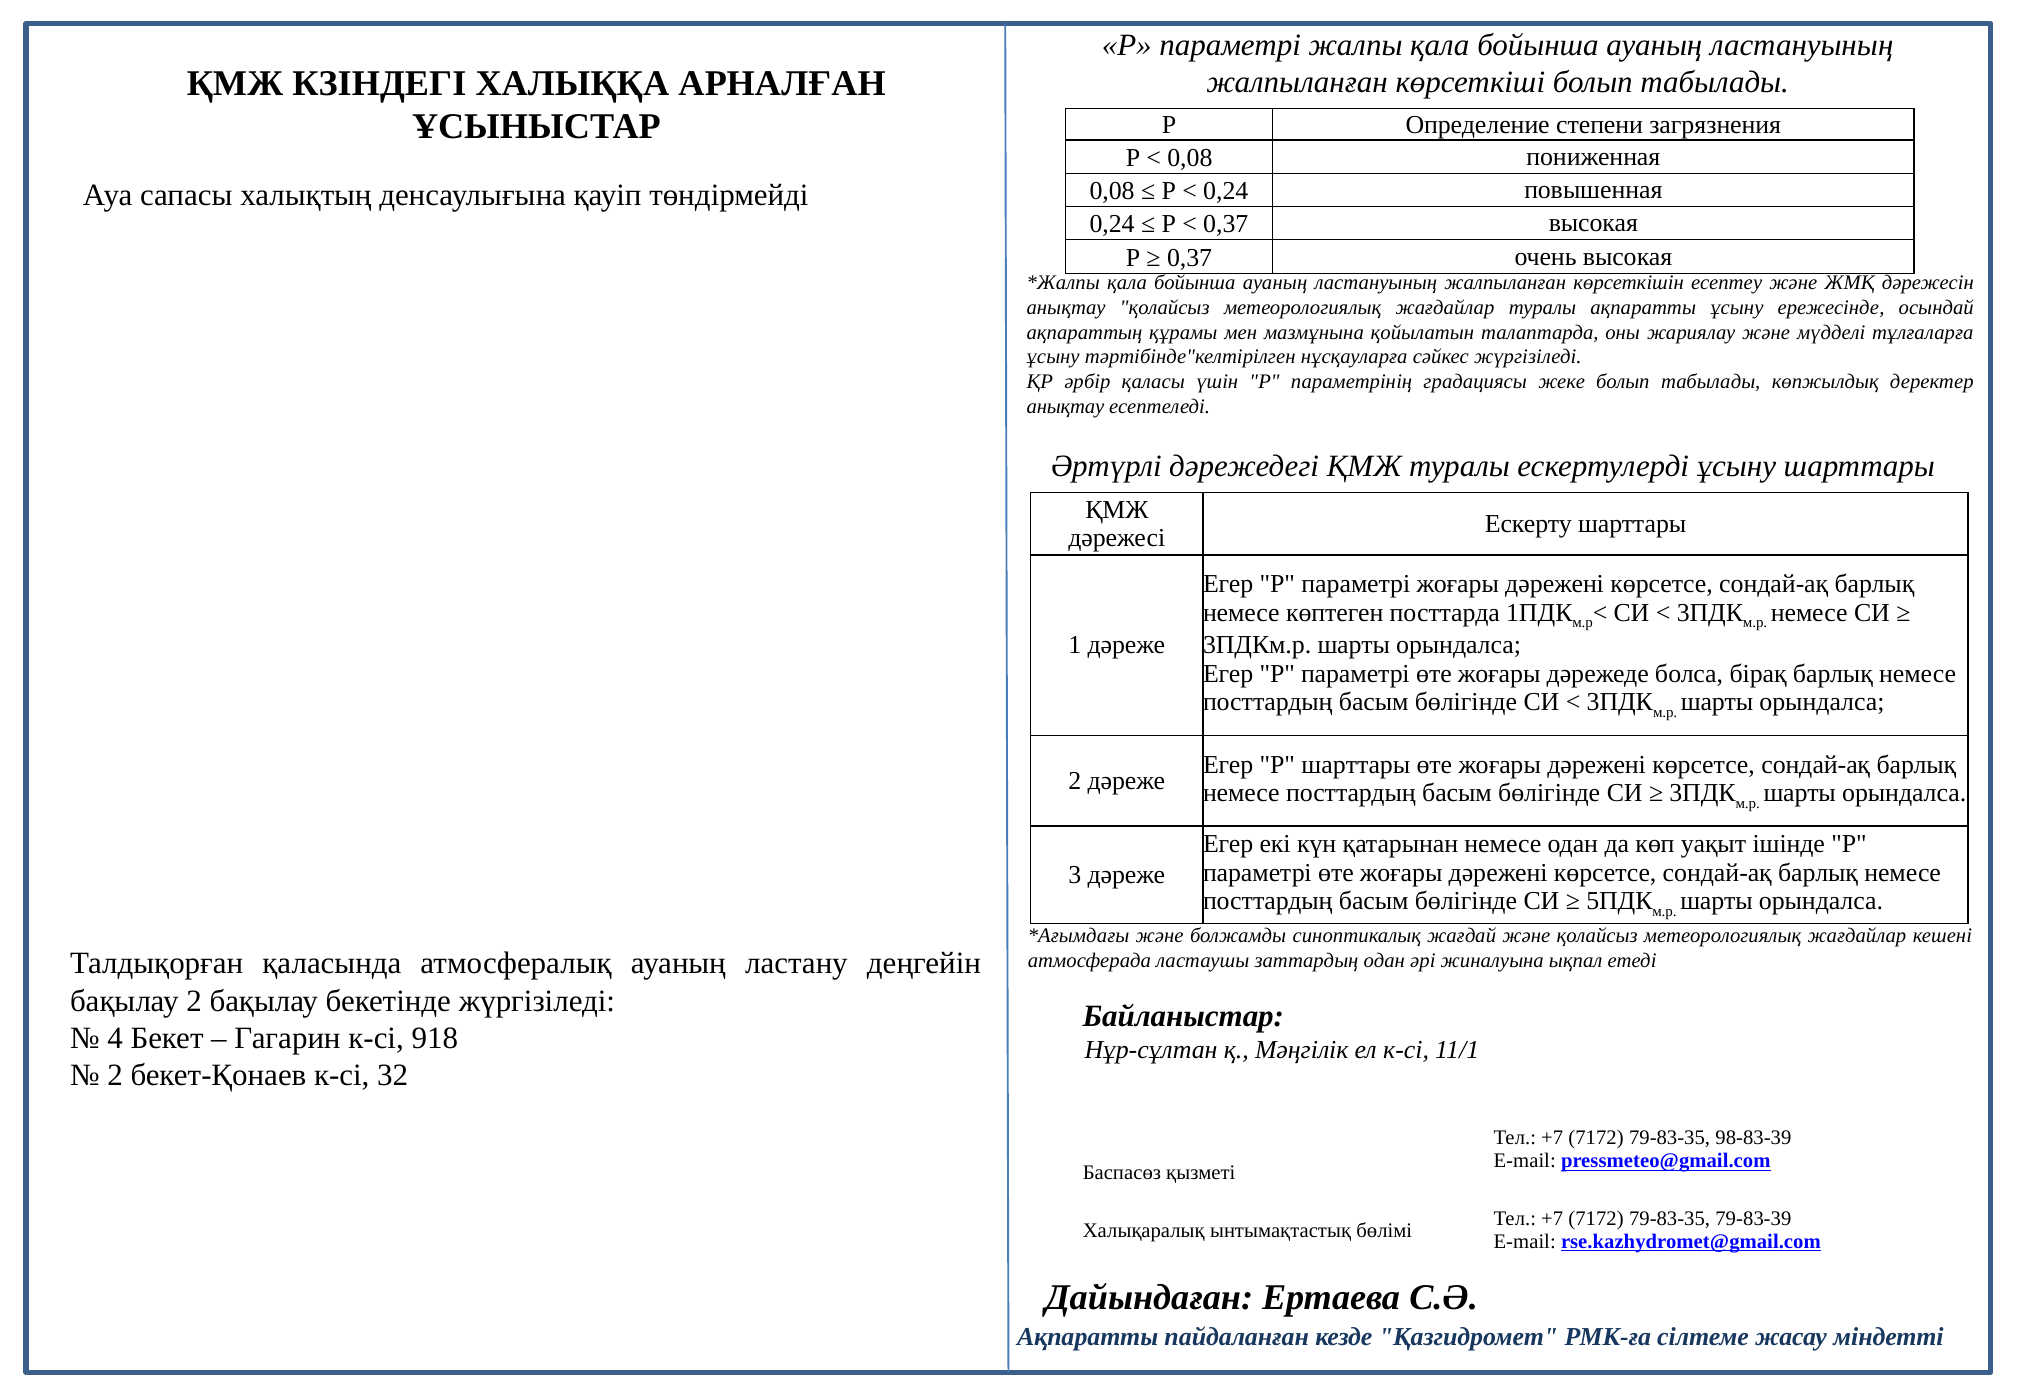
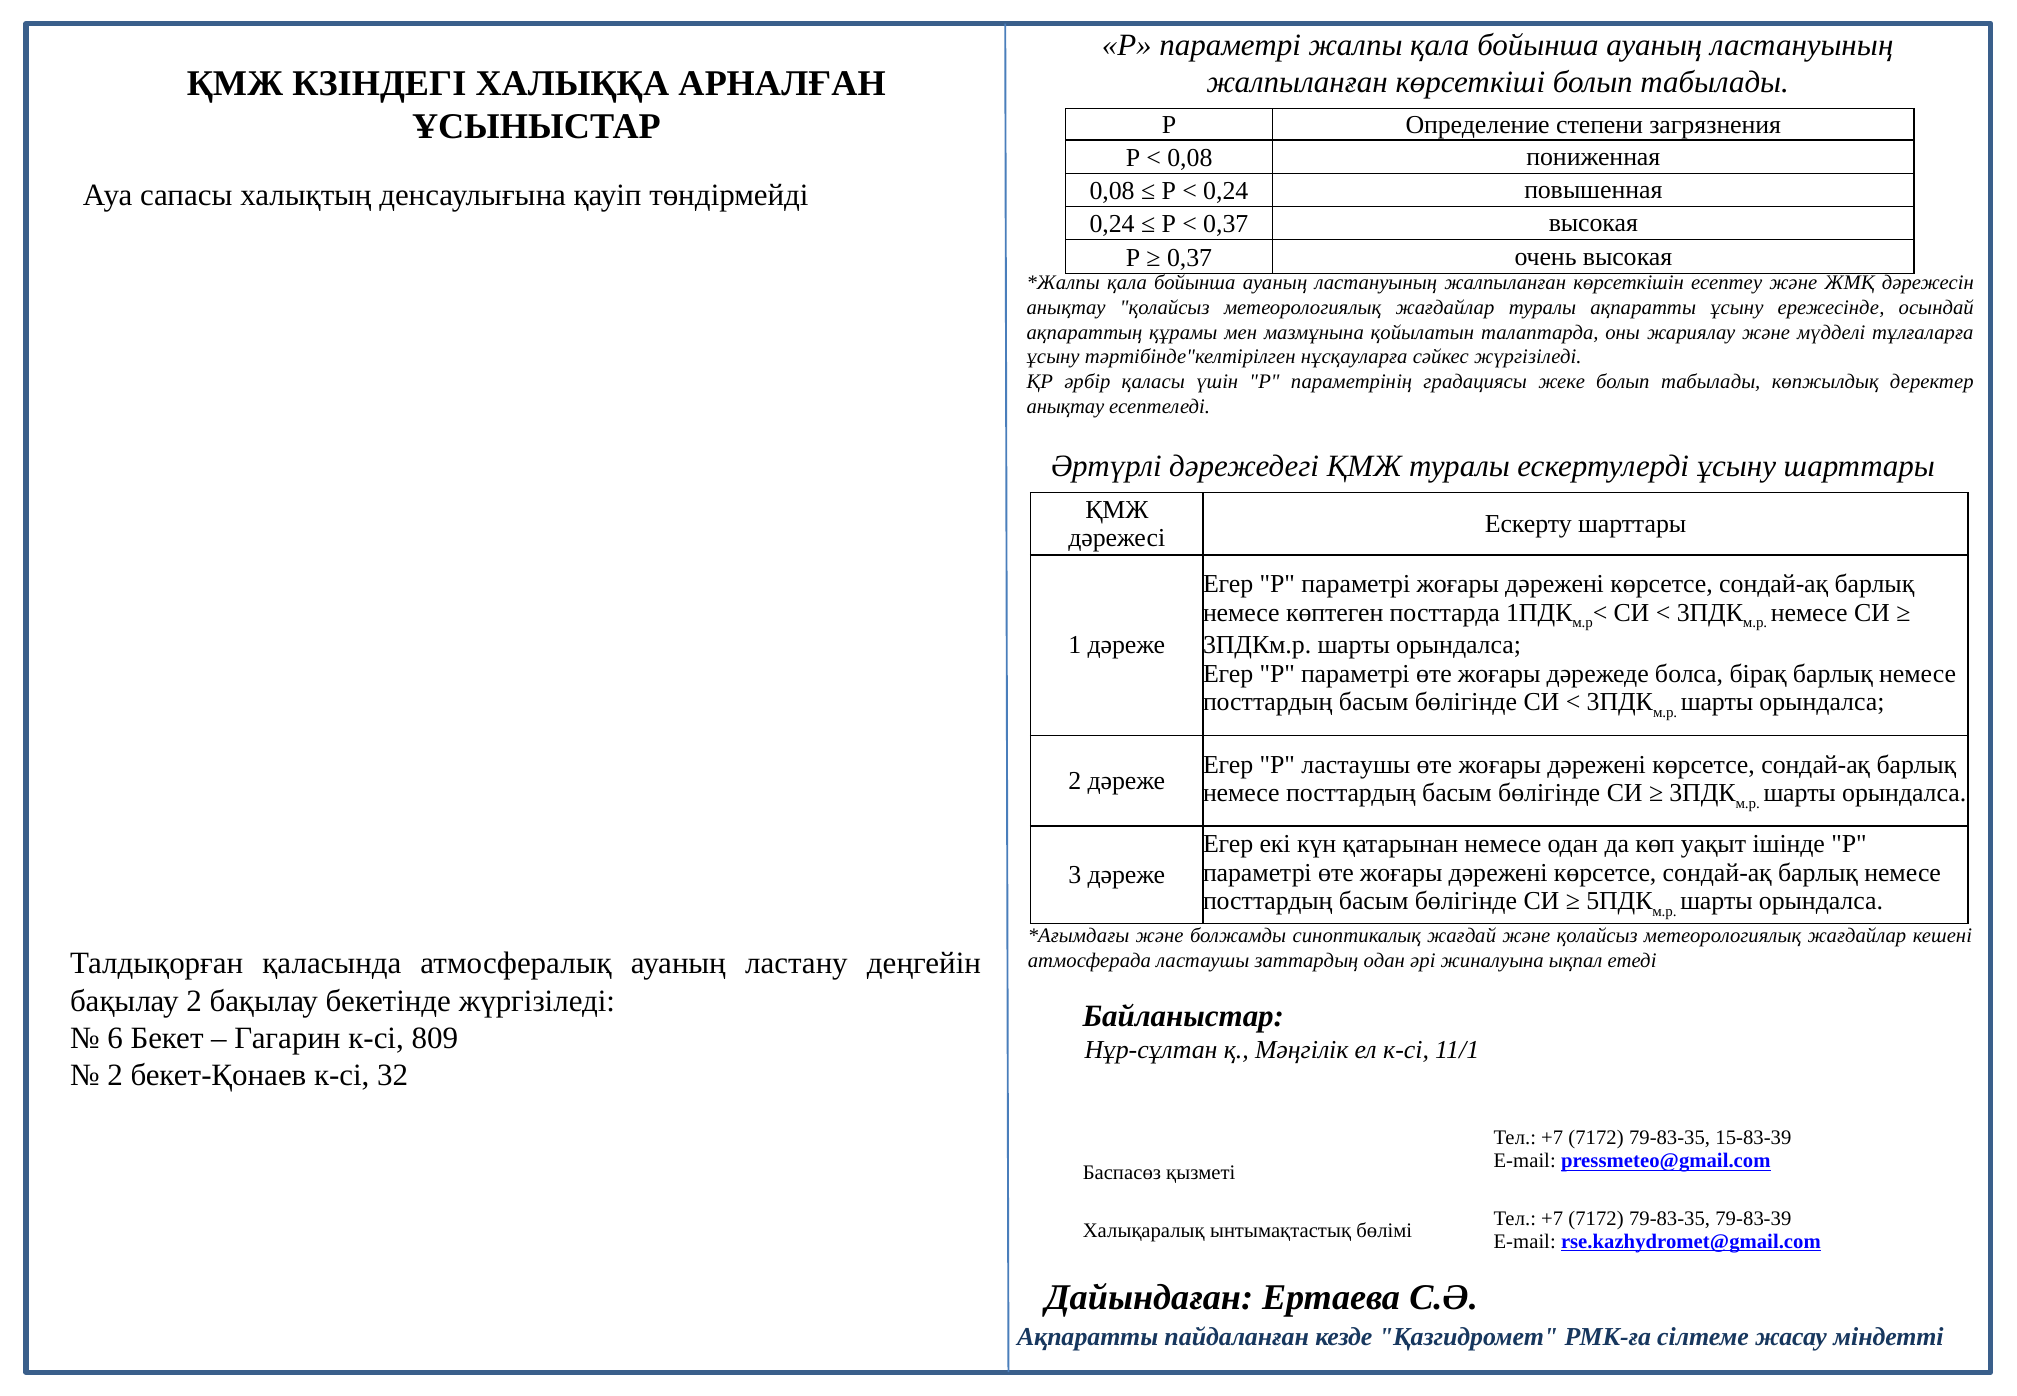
Р шарттары: шарттары -> ластаушы (1356, 765)
4: 4 -> 6 (115, 1038)
918: 918 -> 809 (435, 1038)
98-83-39: 98-83-39 -> 15-83-39 (1753, 1138)
